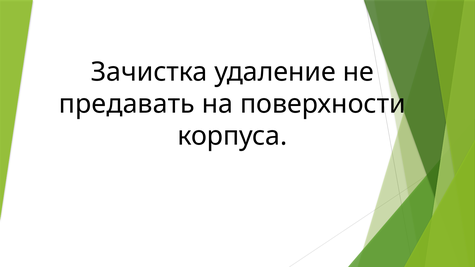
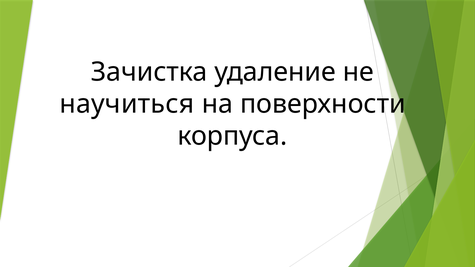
предавать: предавать -> научиться (127, 104)
